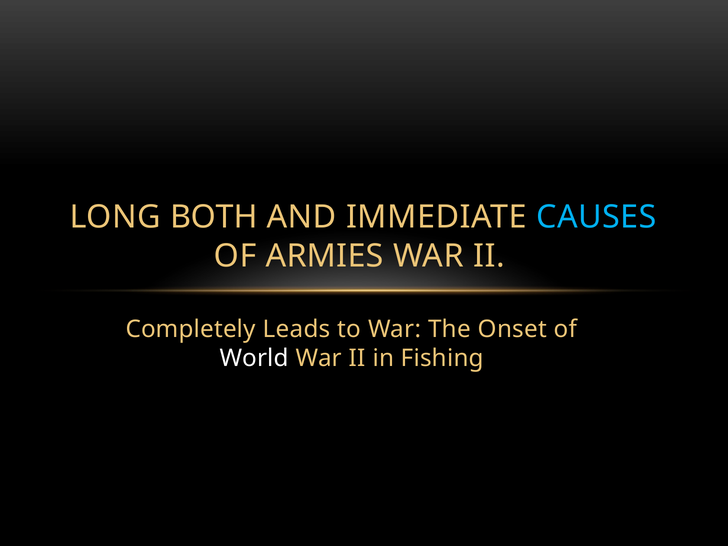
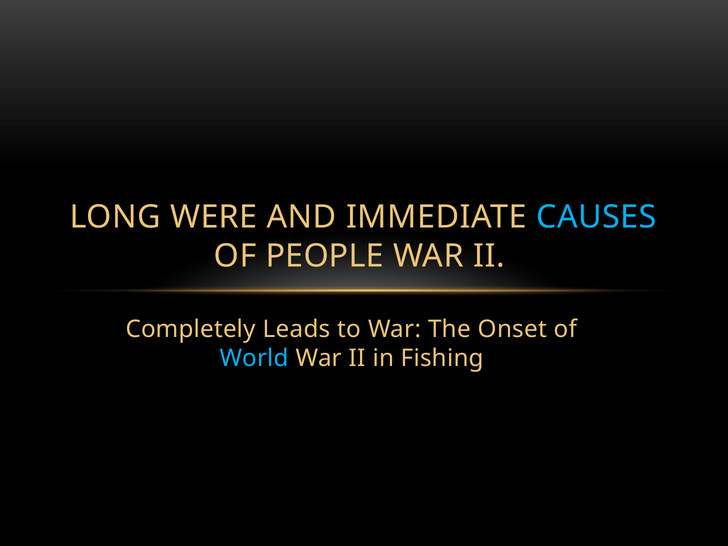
BOTH: BOTH -> WERE (214, 217)
ARMIES: ARMIES -> PEOPLE (325, 256)
World colour: white -> light blue (254, 358)
